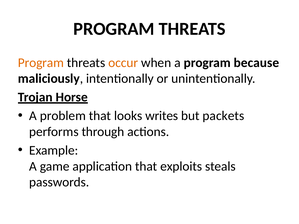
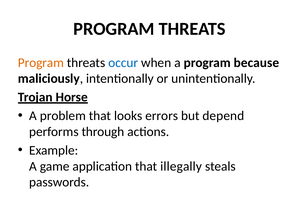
occur colour: orange -> blue (123, 63)
writes: writes -> errors (162, 116)
packets: packets -> depend (223, 116)
exploits: exploits -> illegally (181, 166)
